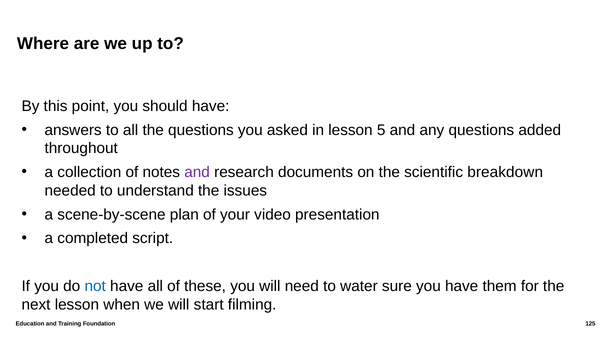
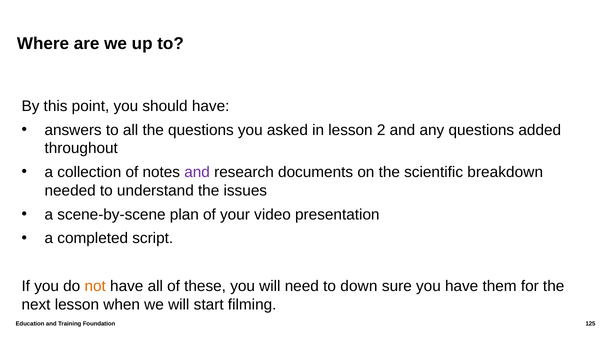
5: 5 -> 2 (381, 130)
not colour: blue -> orange (95, 286)
water: water -> down (359, 286)
